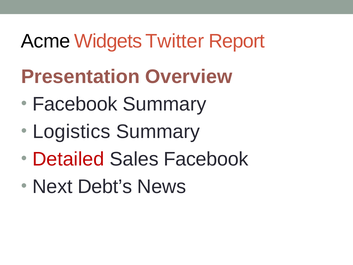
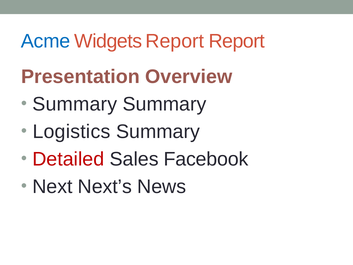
Acme colour: black -> blue (46, 41)
Widgets Twitter: Twitter -> Report (175, 41)
Facebook: Facebook -> Summary (75, 104)
Debt’s: Debt’s -> Next’s (105, 186)
